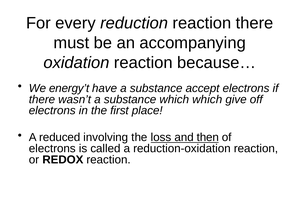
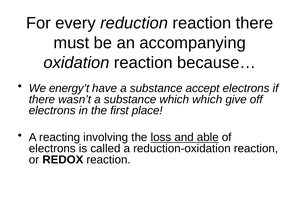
reduced: reduced -> reacting (60, 137)
then: then -> able (208, 137)
